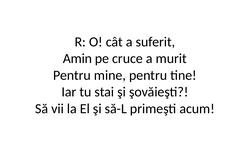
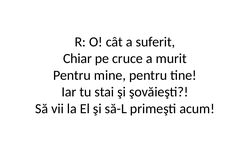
Amin: Amin -> Chiar (77, 58)
